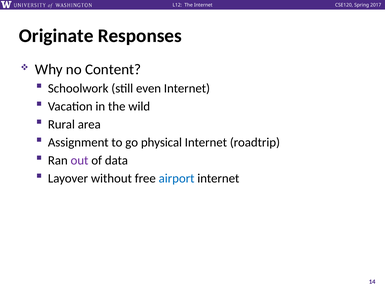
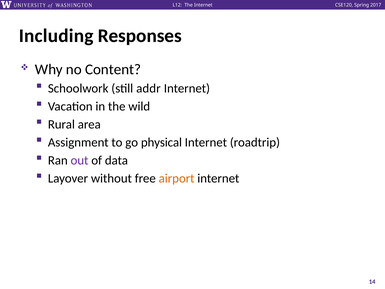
Originate: Originate -> Including (56, 36)
even: even -> addr (148, 88)
airport colour: blue -> orange (177, 178)
